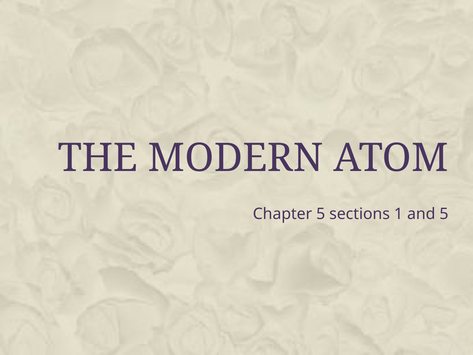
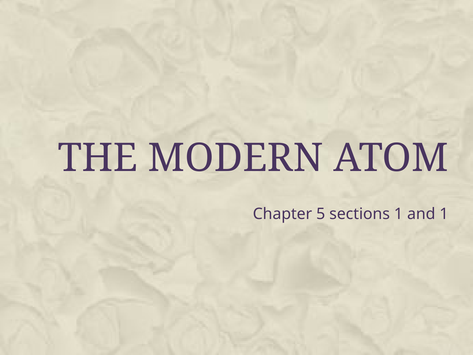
and 5: 5 -> 1 (444, 214)
